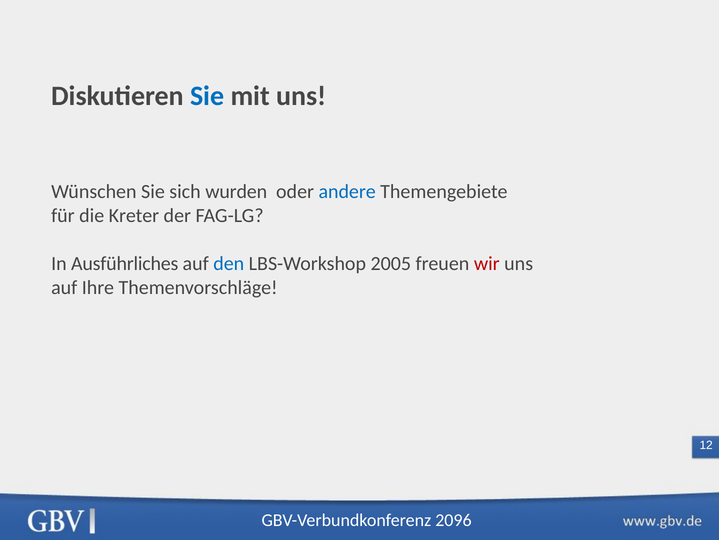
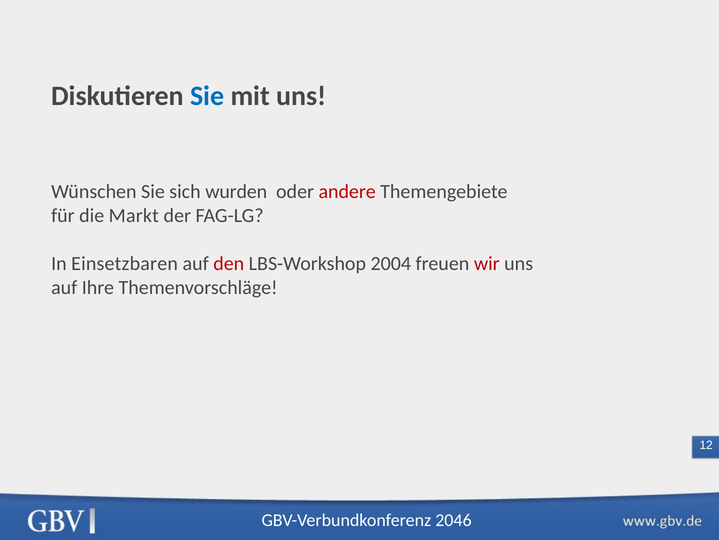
andere colour: blue -> red (347, 191)
Kreter: Kreter -> Markt (134, 215)
Ausführliches: Ausführliches -> Einsetzbaren (125, 263)
den colour: blue -> red (229, 263)
2005: 2005 -> 2004 (391, 263)
2096: 2096 -> 2046 (453, 519)
